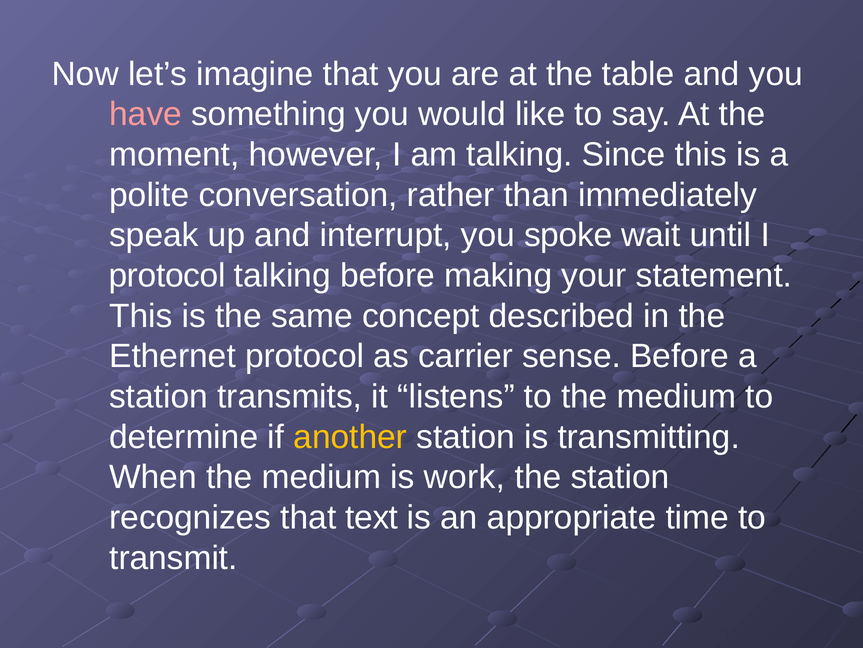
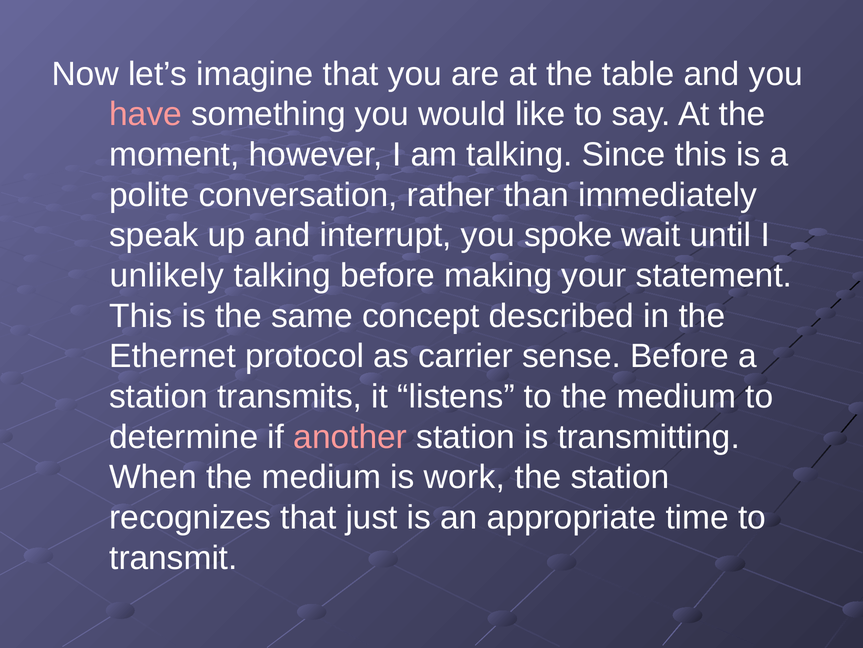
protocol: protocol -> unlikely (167, 275)
another colour: yellow -> pink (350, 436)
text: text -> just (372, 517)
